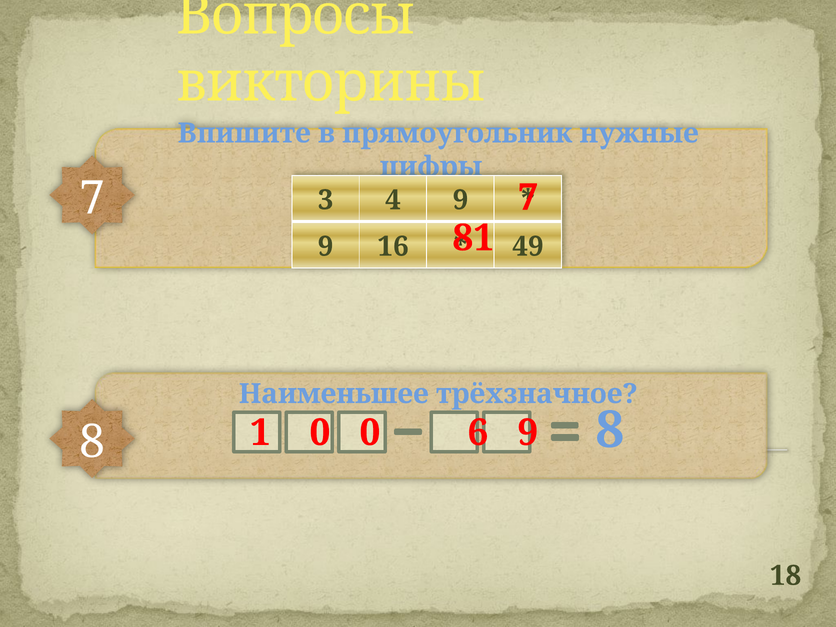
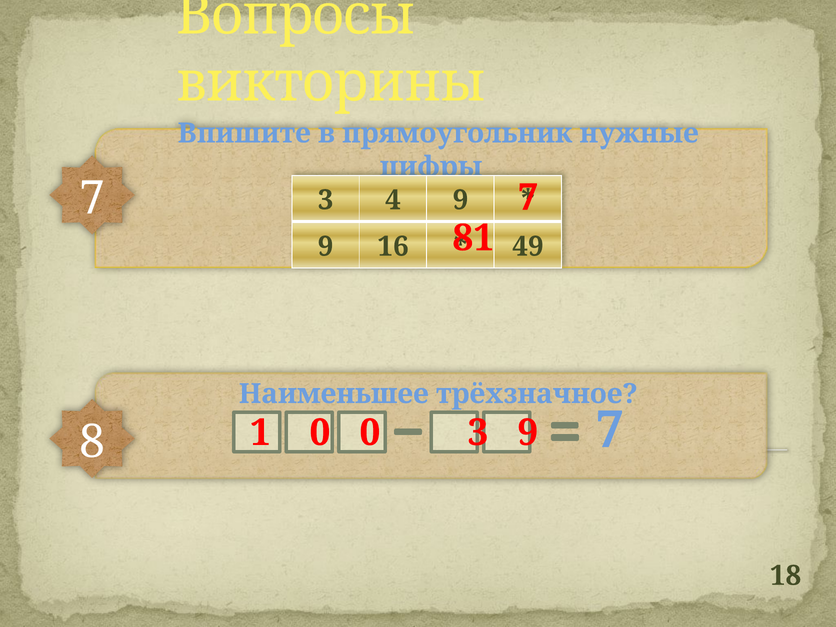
0 6: 6 -> 3 (478, 433)
8: 8 -> 7 (610, 430)
